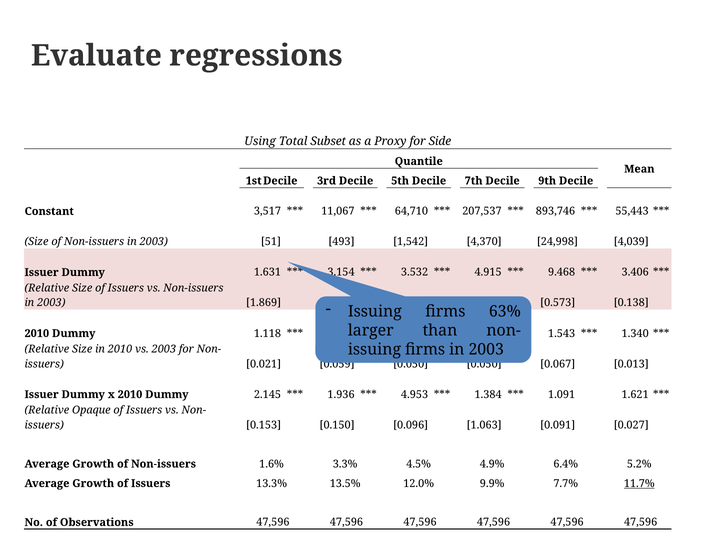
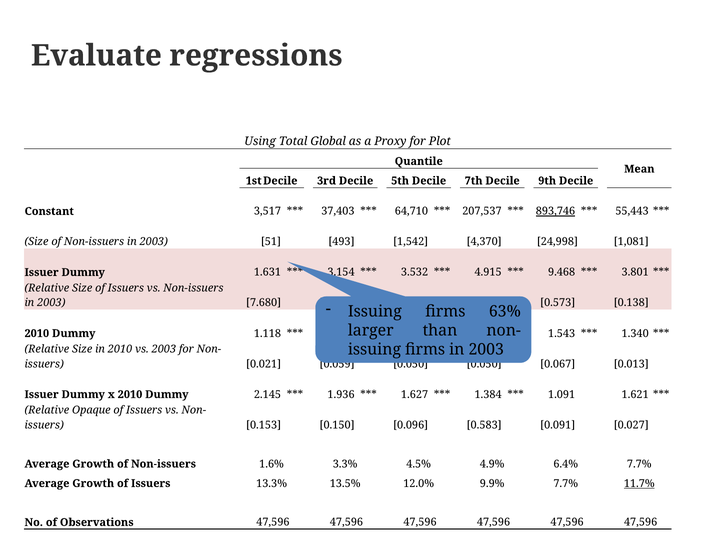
Subset: Subset -> Global (328, 141)
Side: Side -> Plot (440, 141)
11,067: 11,067 -> 37,403 (338, 211)
893,746 underline: none -> present (556, 211)
4,039: 4,039 -> 1,081 (631, 242)
3.406: 3.406 -> 3.801 (635, 272)
1.869: 1.869 -> 7.680 (264, 303)
4.953: 4.953 -> 1.627 (415, 394)
1.063: 1.063 -> 0.583 (484, 425)
6.4% 5.2%: 5.2% -> 7.7% (639, 464)
